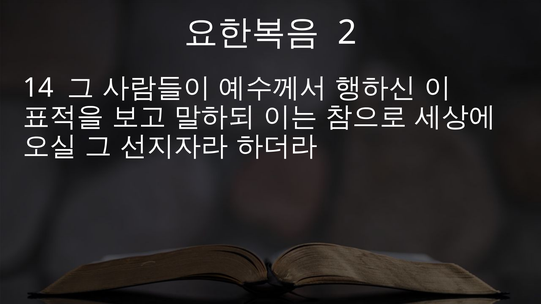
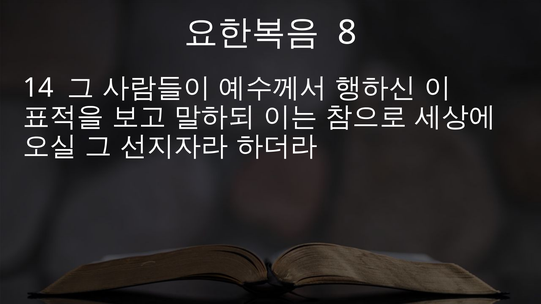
2: 2 -> 8 (347, 33)
